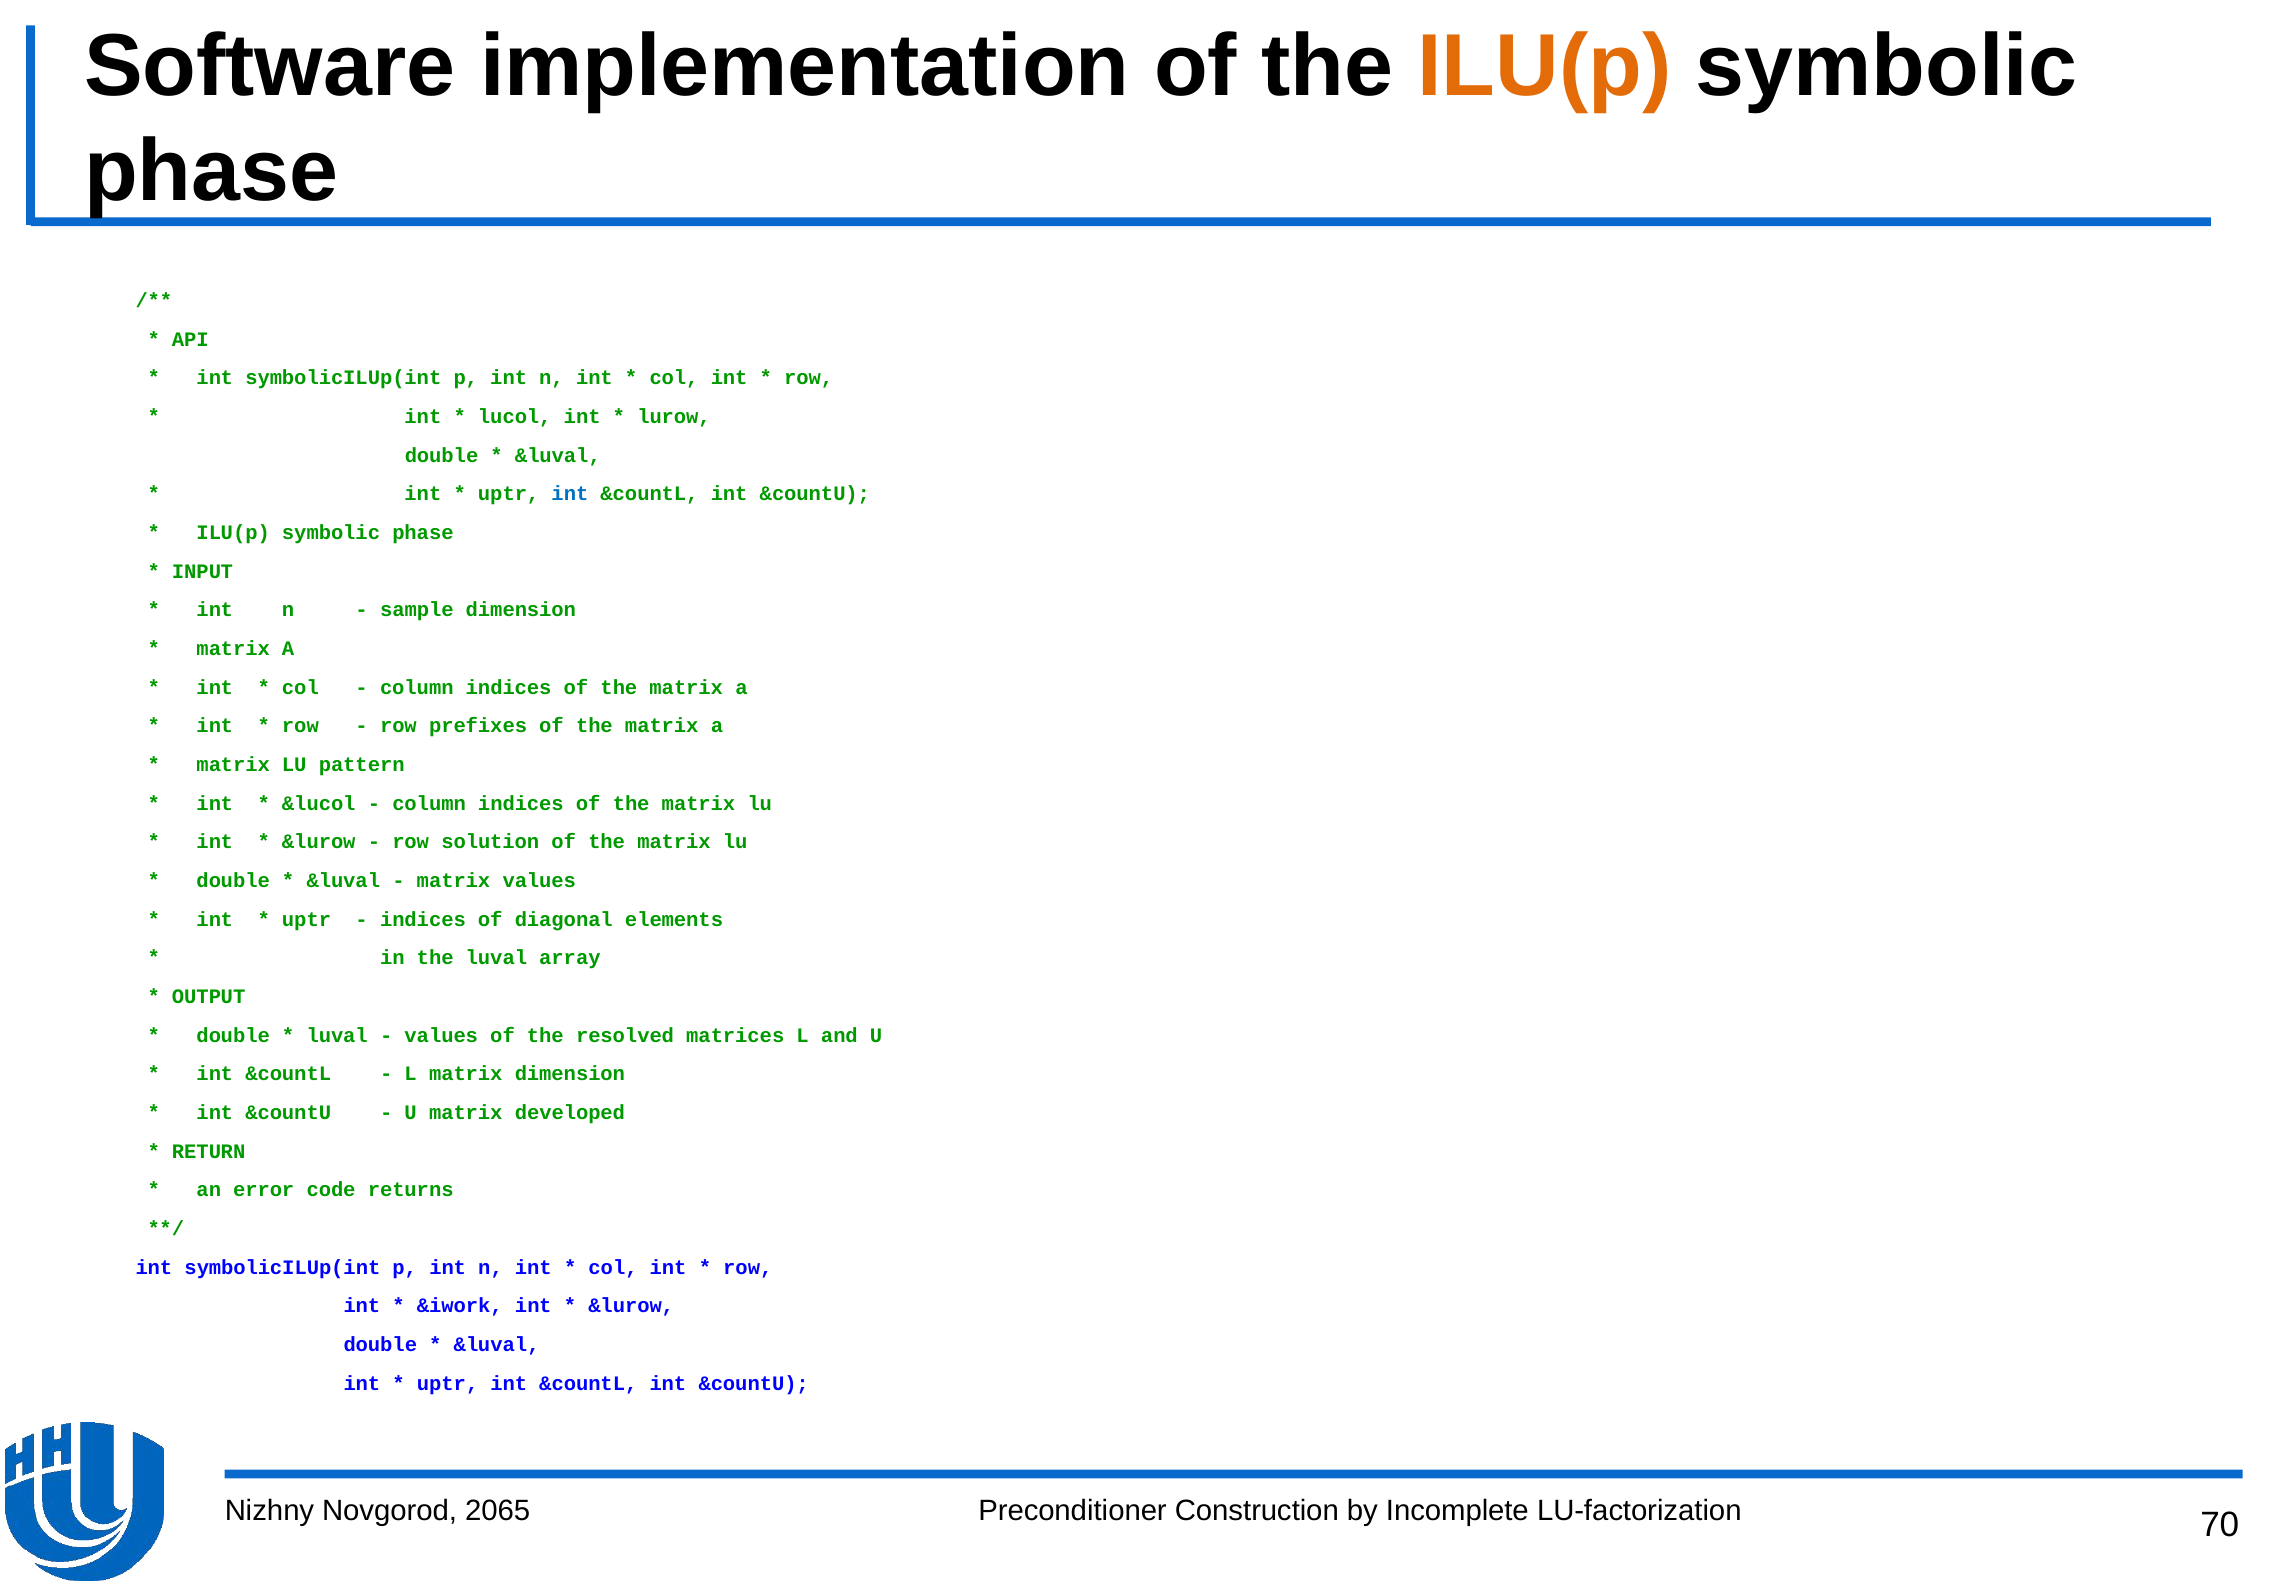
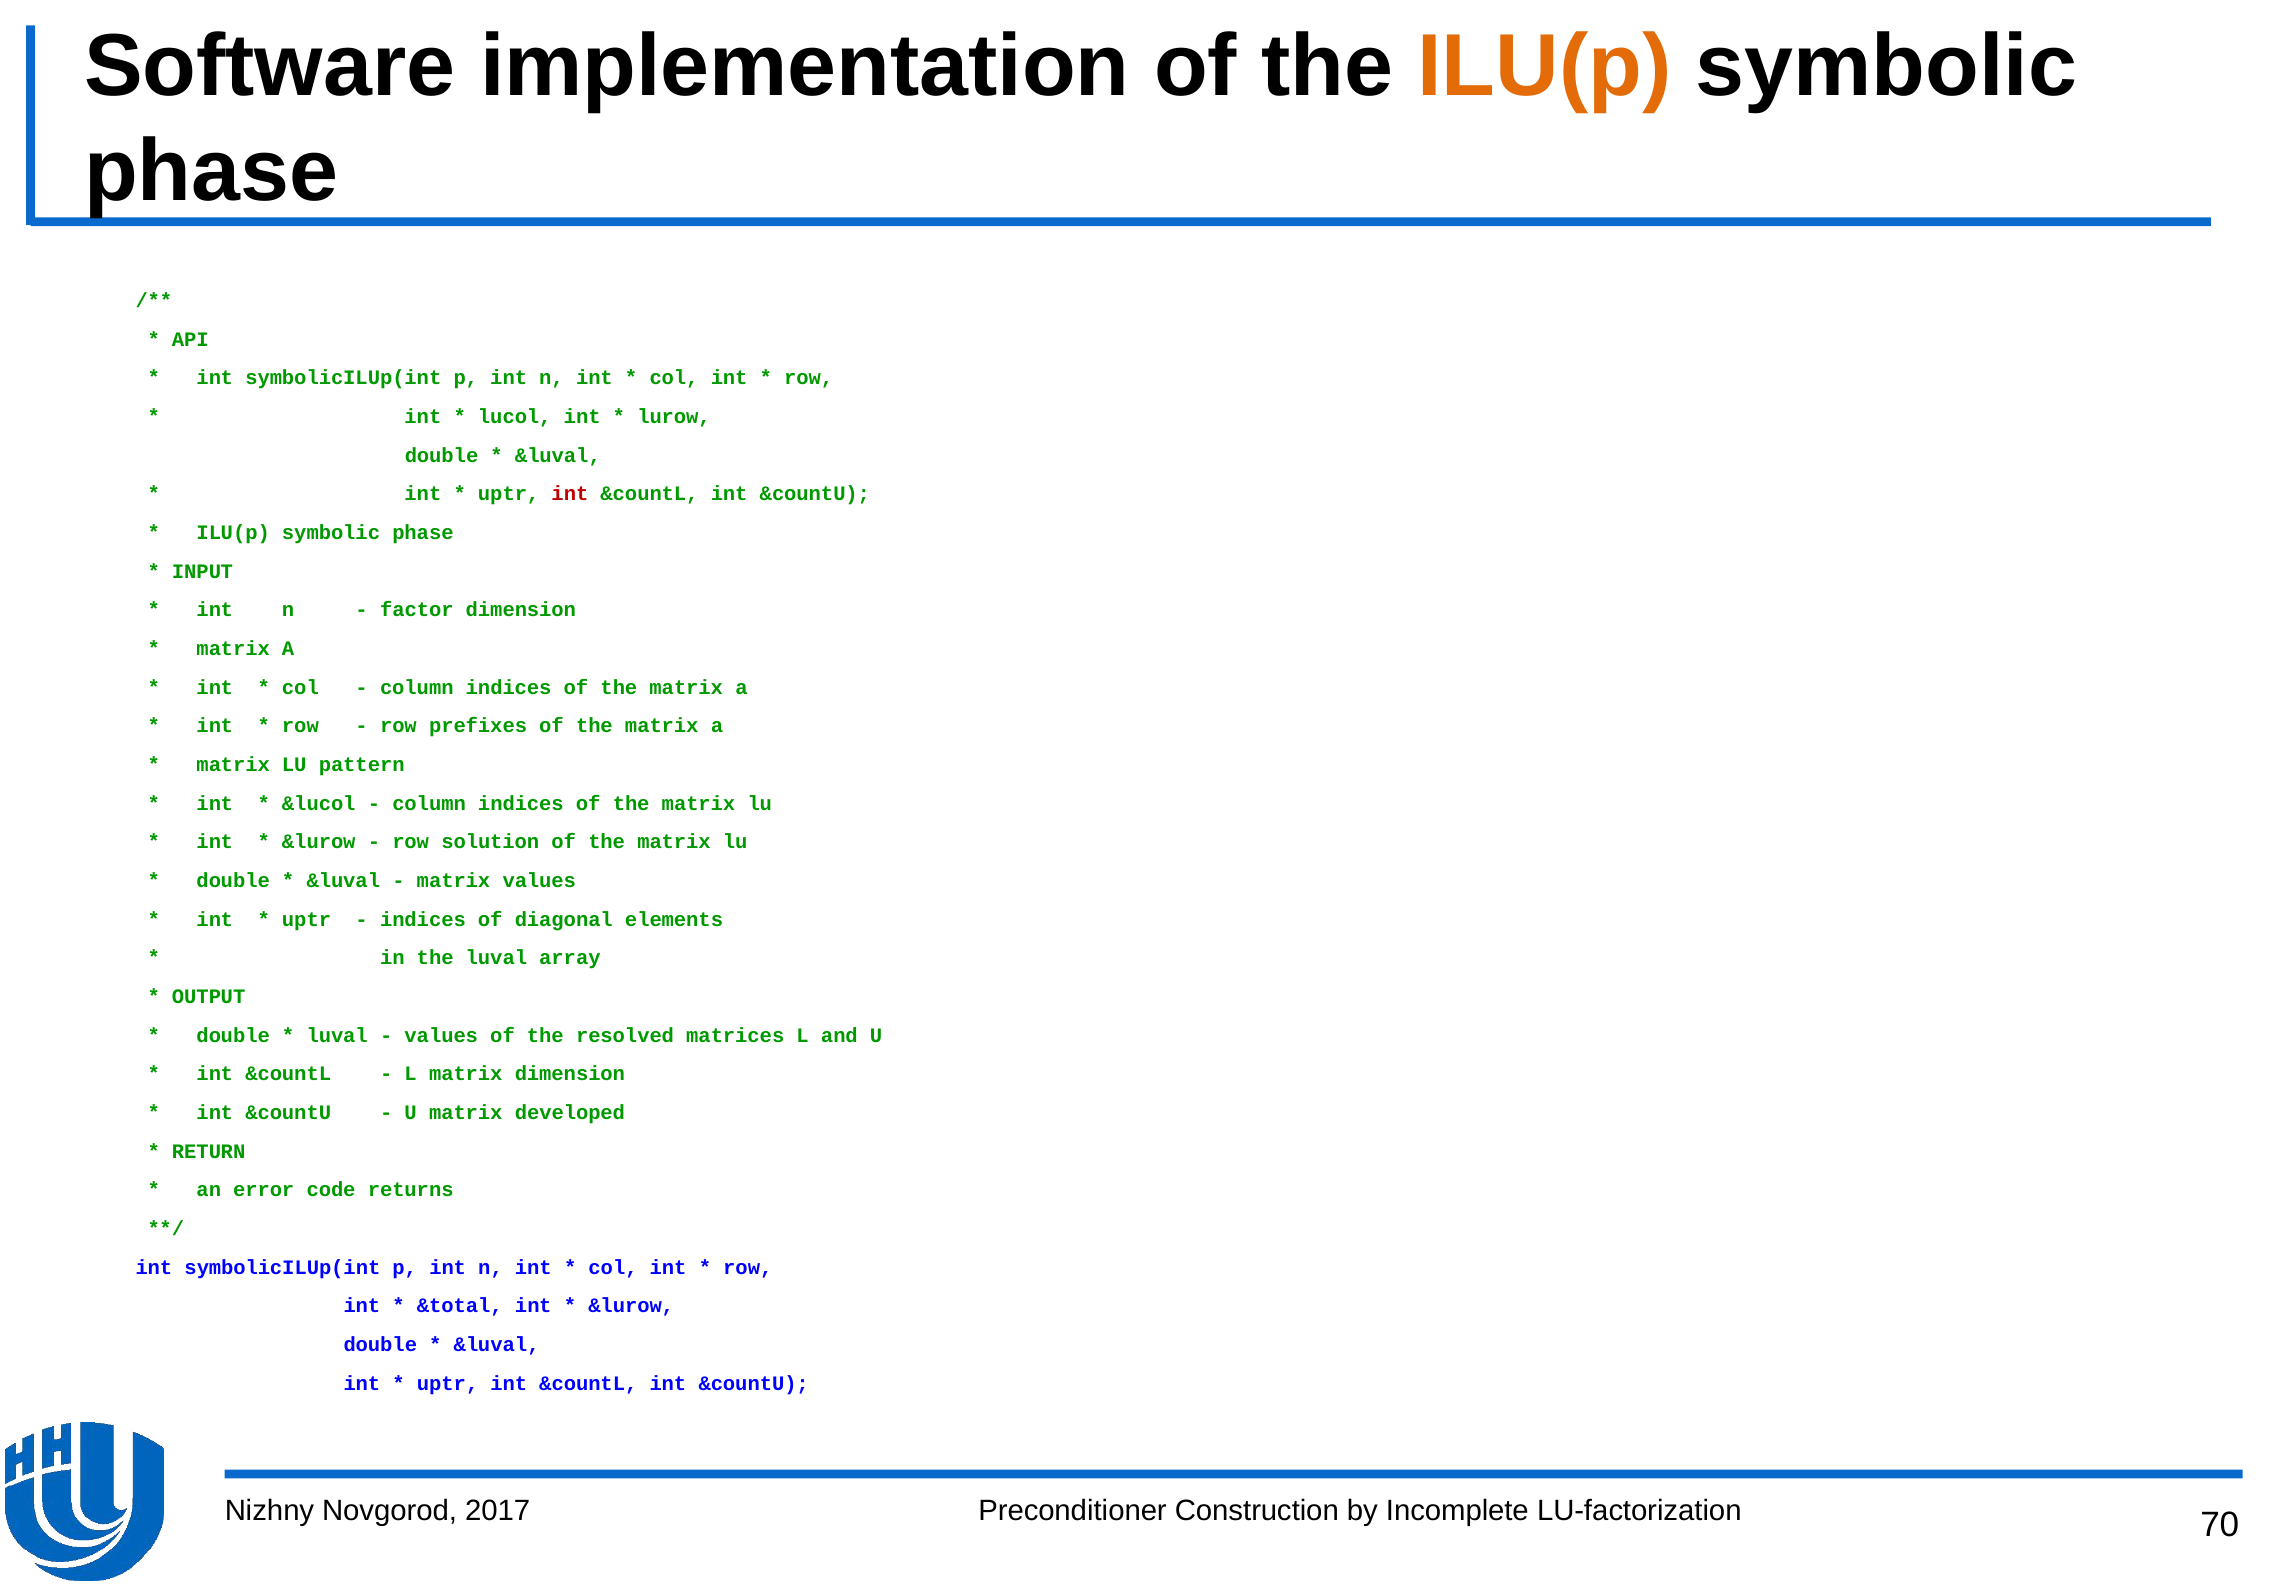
int colour: blue -> red (570, 494)
sample: sample -> factor (417, 610)
&iwork: &iwork -> &total (460, 1306)
2065: 2065 -> 2017 (498, 1510)
